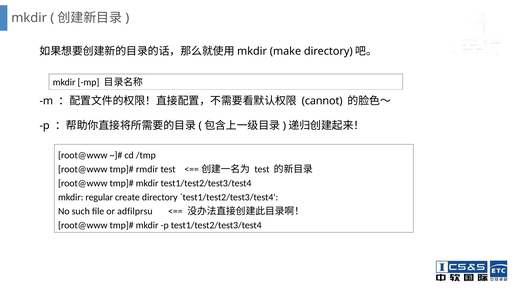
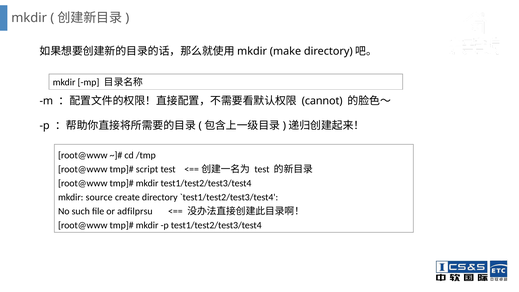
rmdir: rmdir -> script (147, 169)
regular: regular -> source (99, 197)
